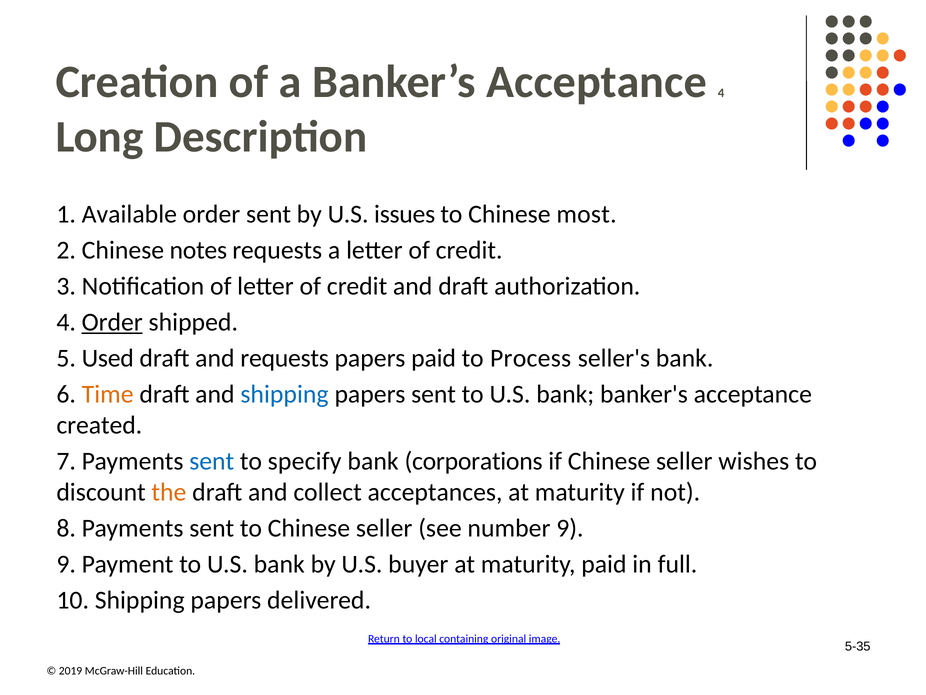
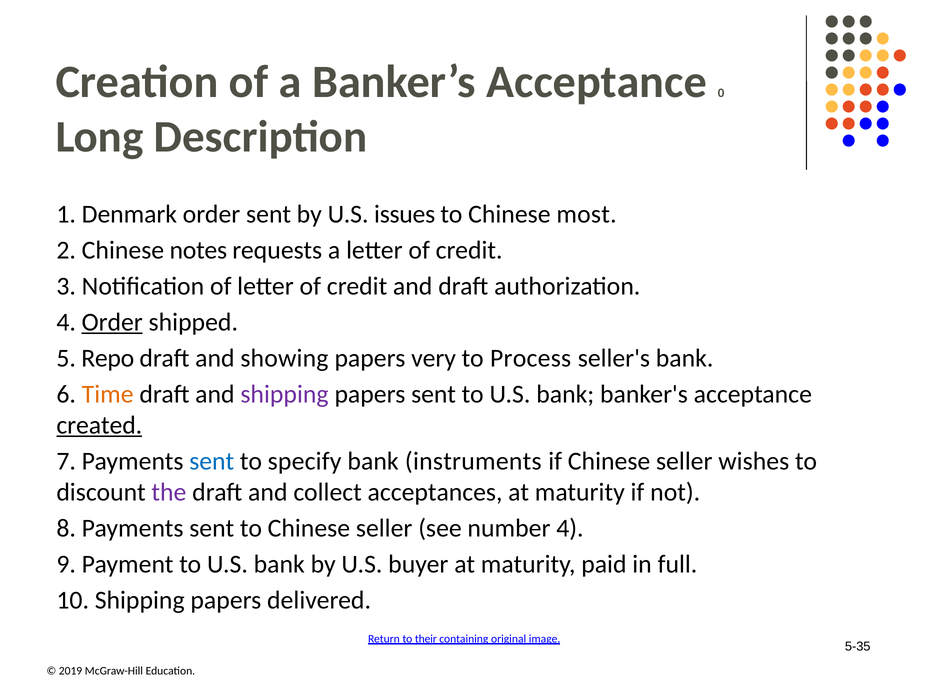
Acceptance 4: 4 -> 0 (721, 93)
Available: Available -> Denmark (129, 214)
Used: Used -> Repo (108, 358)
and requests: requests -> showing (284, 358)
papers paid: paid -> very (434, 358)
shipping colour: blue -> purple (284, 394)
created underline: none -> present (99, 425)
corporations: corporations -> instruments (473, 461)
the colour: orange -> purple (169, 492)
number 9: 9 -> 4 (570, 528)
local: local -> their (426, 638)
